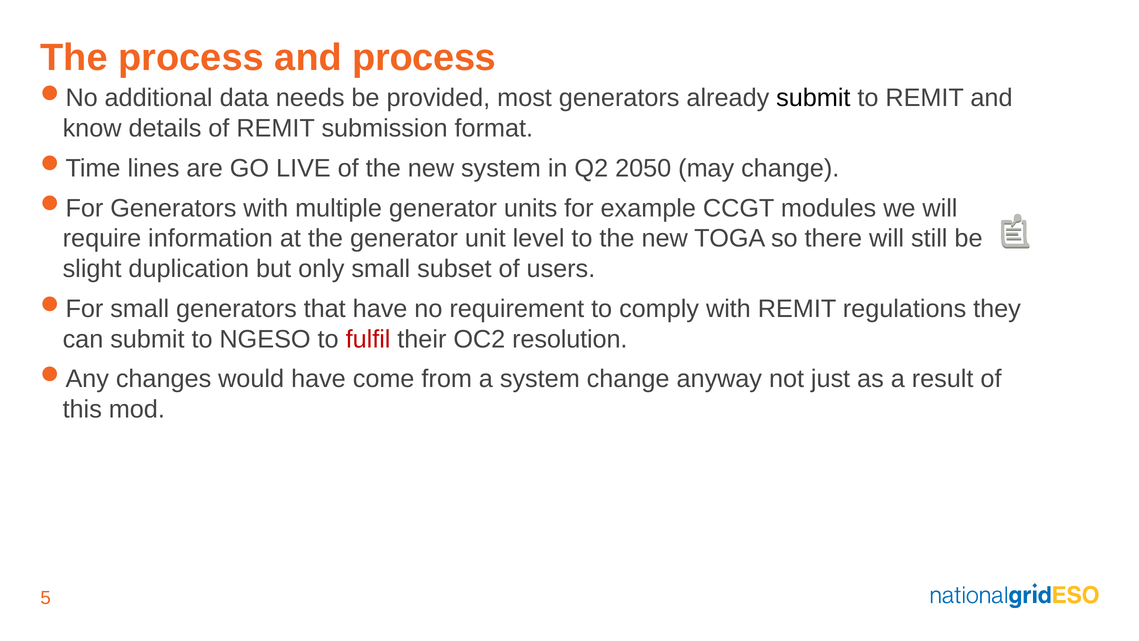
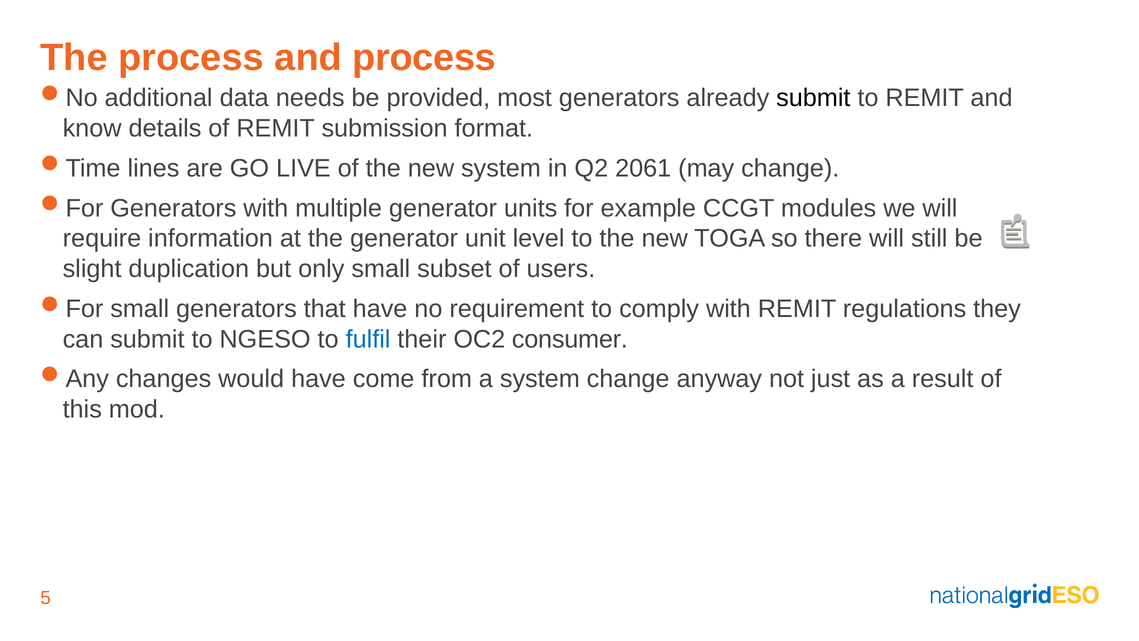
2050: 2050 -> 2061 (643, 168)
fulfil colour: red -> blue (368, 339)
resolution: resolution -> consumer (570, 339)
